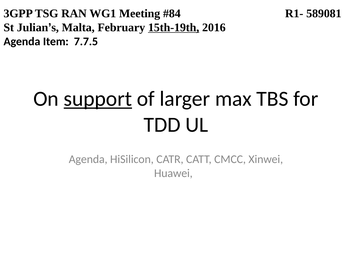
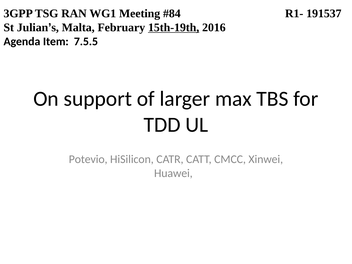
589081: 589081 -> 191537 (324, 13)
7.7.5: 7.7.5 -> 7.5.5 (86, 42)
support underline: present -> none (98, 99)
Agenda: Agenda -> Potevio (88, 159)
